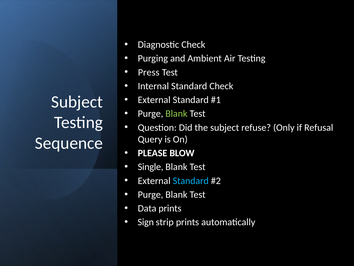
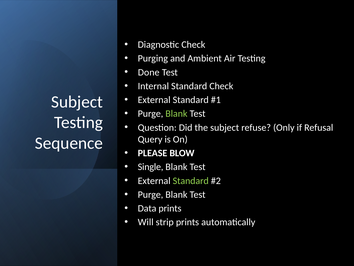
Press: Press -> Done (149, 72)
Standard colour: light blue -> light green (191, 180)
Sign: Sign -> Will (146, 222)
